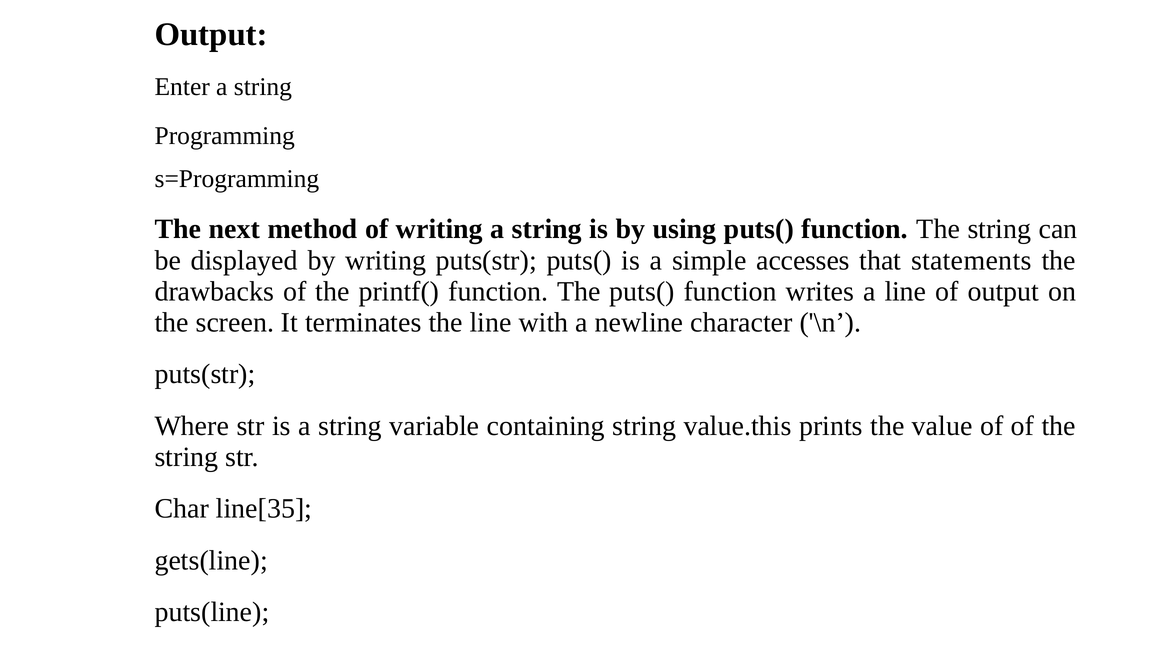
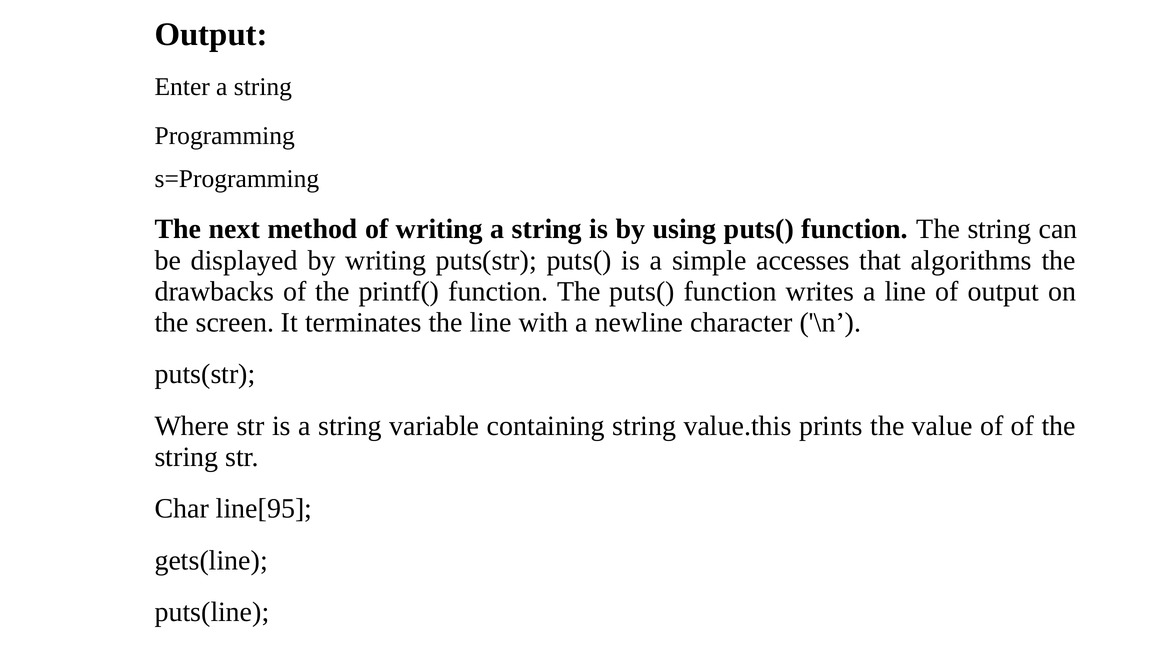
statements: statements -> algorithms (971, 260)
line[35: line[35 -> line[95 (264, 508)
